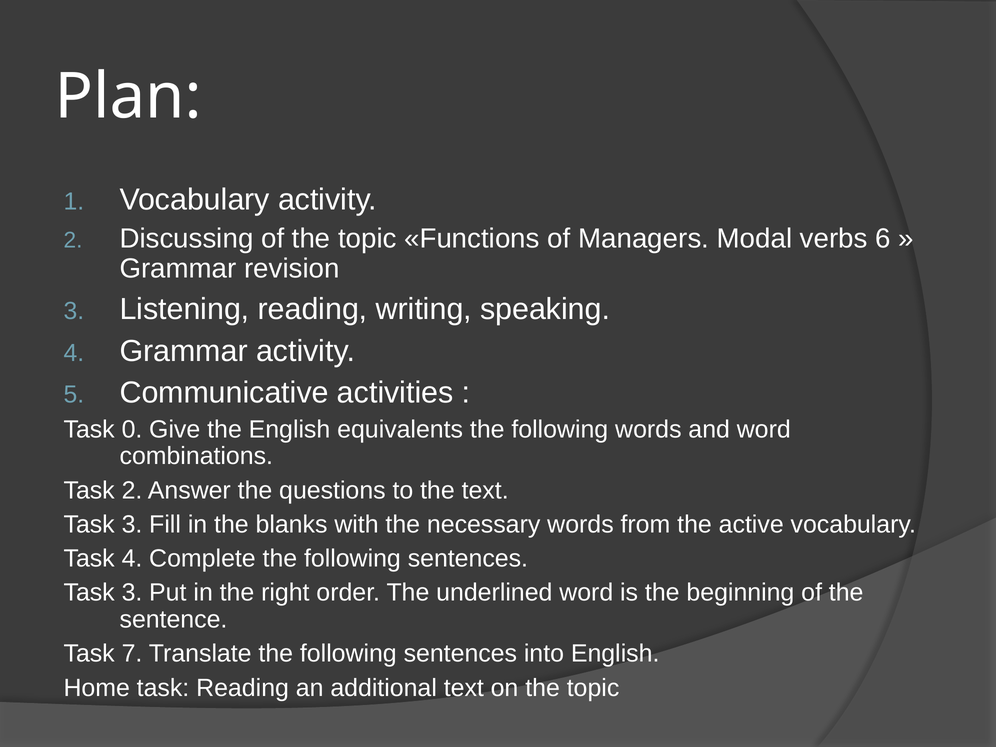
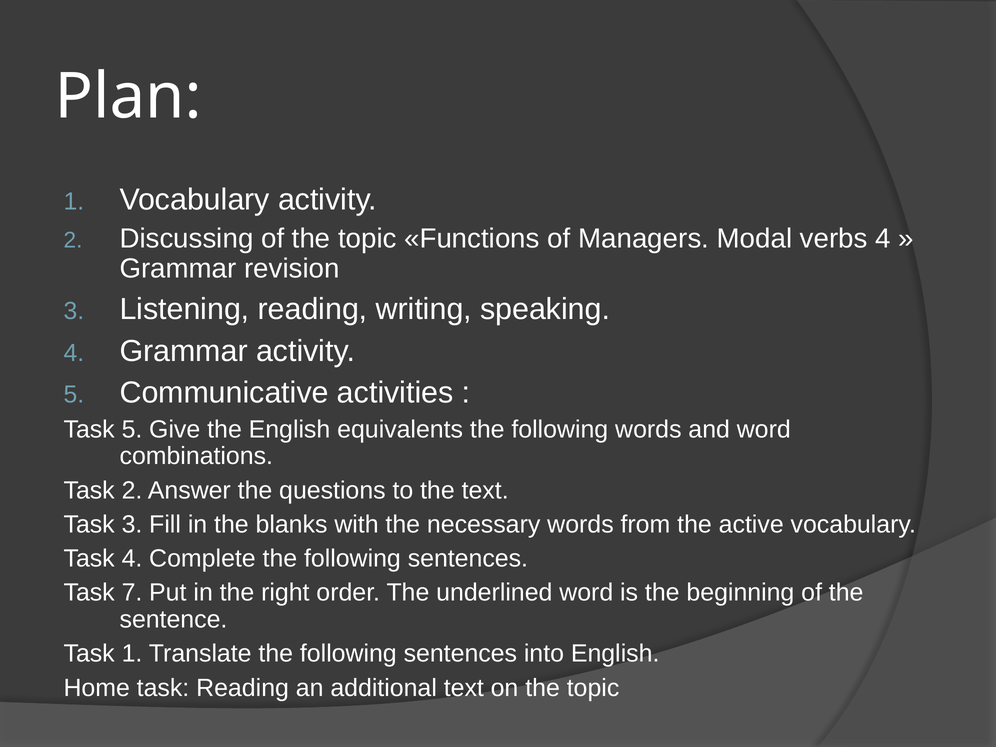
verbs 6: 6 -> 4 (883, 239)
Task 0: 0 -> 5 (132, 429)
3: 3 -> 7 (132, 593)
Task 7: 7 -> 1 (132, 654)
